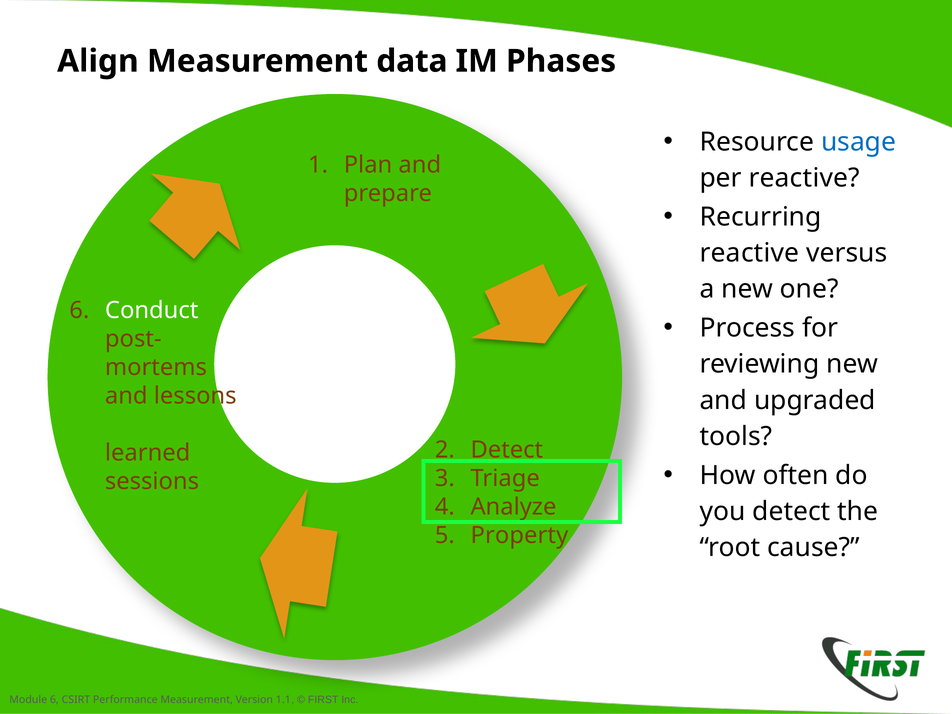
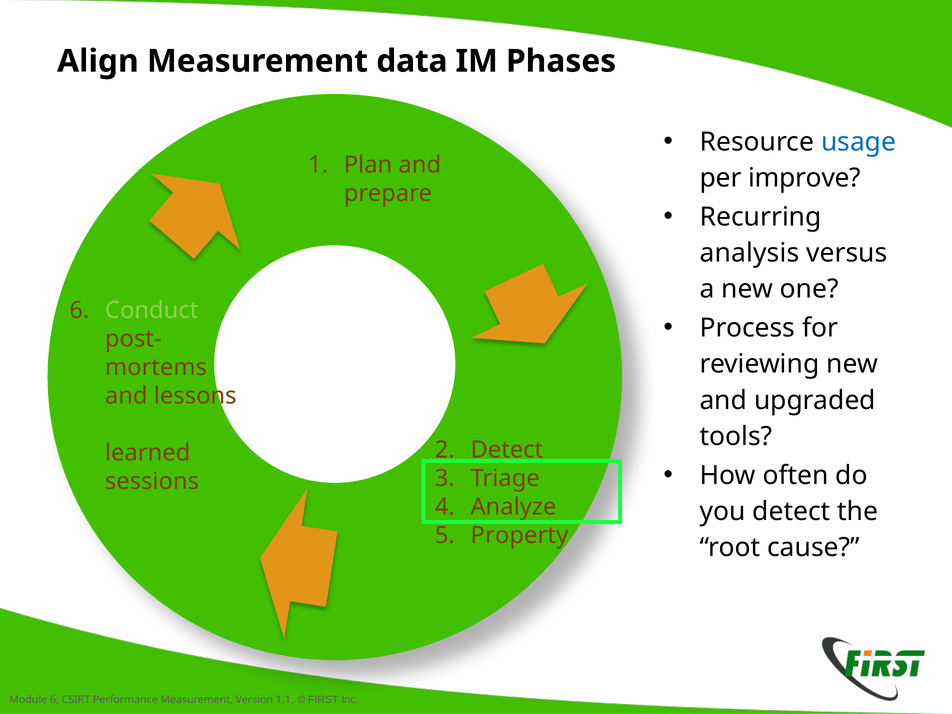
per reactive: reactive -> improve (805, 178)
reactive: reactive -> analysis (750, 253)
Conduct colour: white -> light green (152, 310)
